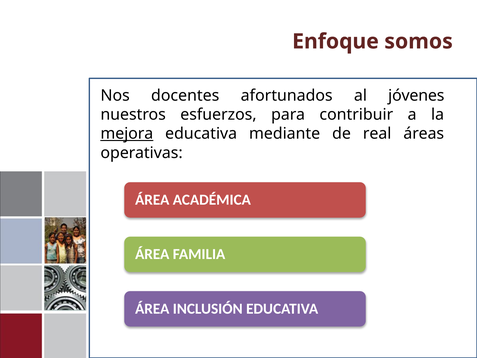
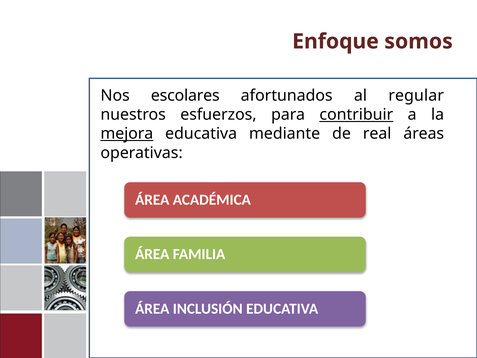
docentes: docentes -> escolares (185, 95)
jóvenes: jóvenes -> regular (416, 95)
contribuir underline: none -> present (356, 115)
